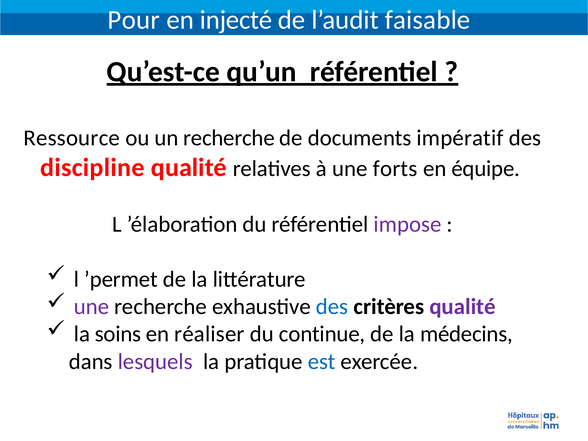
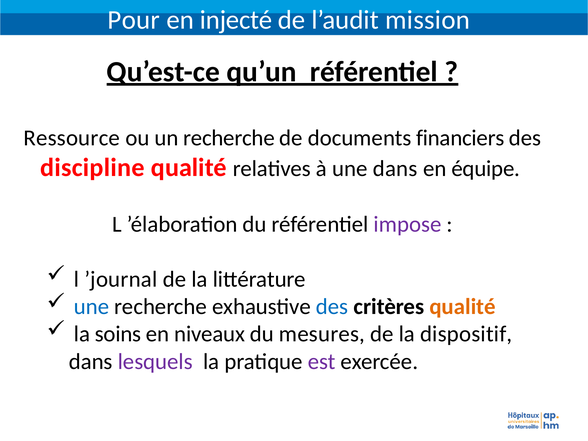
faisable: faisable -> mission (428, 20)
impératif: impératif -> financiers (460, 138)
une forts: forts -> dans (395, 169)
’permet: ’permet -> ’journal (121, 279)
une colour: purple -> blue (92, 307)
qualité colour: purple -> orange (463, 307)
réaliser: réaliser -> niveaux (210, 334)
continue: continue -> mesures (322, 334)
médecins: médecins -> dispositif (466, 334)
est colour: blue -> purple (322, 362)
